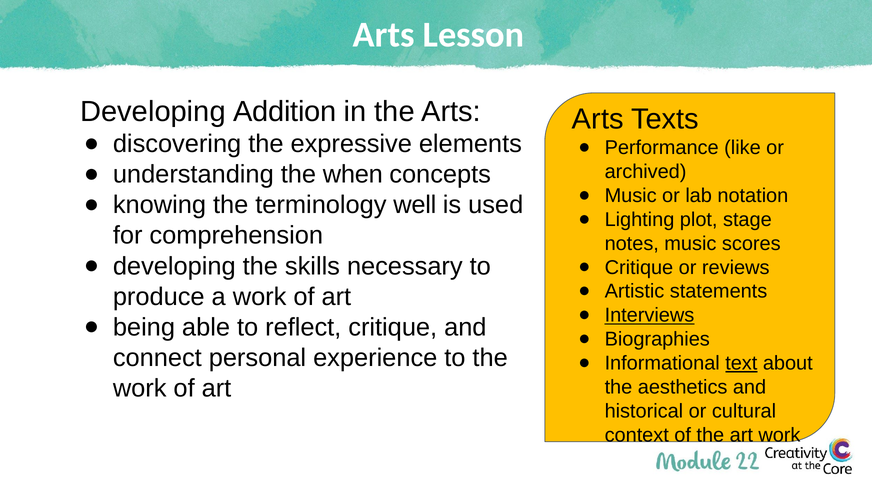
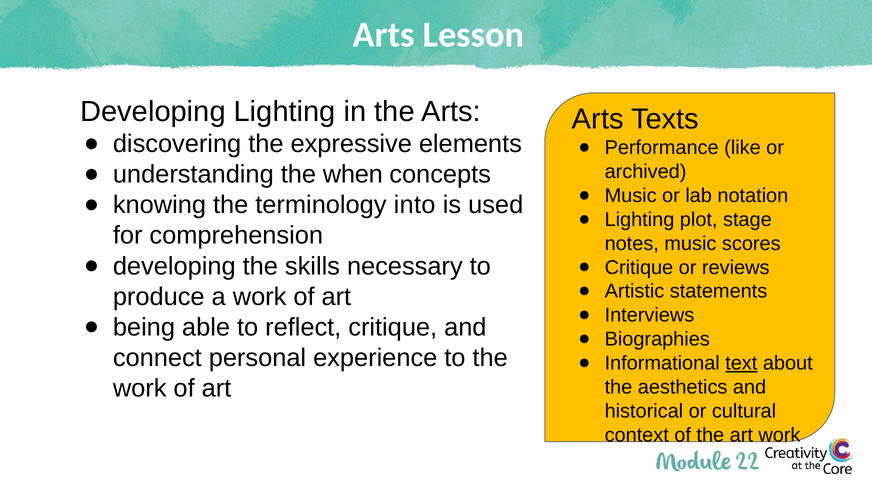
Developing Addition: Addition -> Lighting (285, 112)
well: well -> into (415, 205)
Interviews underline: present -> none (649, 316)
